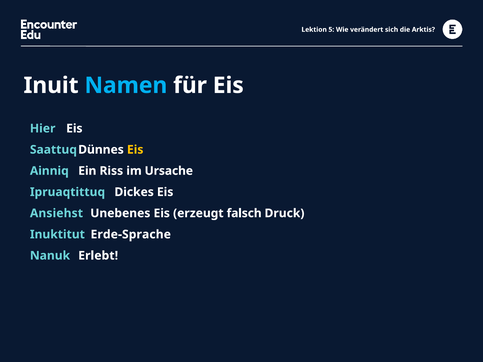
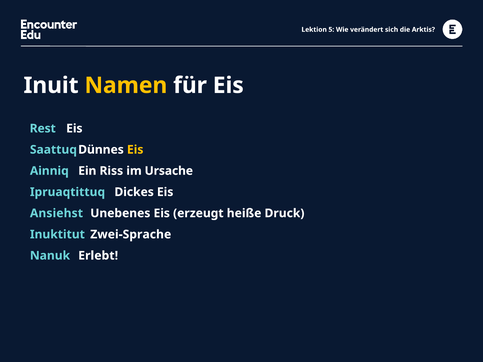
Namen colour: light blue -> yellow (126, 85)
Hier: Hier -> Rest (43, 129)
falsch: falsch -> heiße (244, 213)
Erde-Sprache: Erde-Sprache -> Zwei-Sprache (131, 235)
